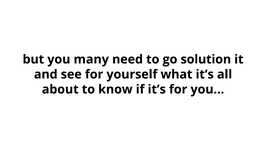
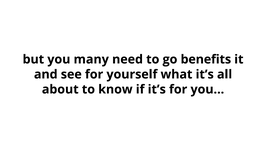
solution: solution -> benefits (206, 59)
